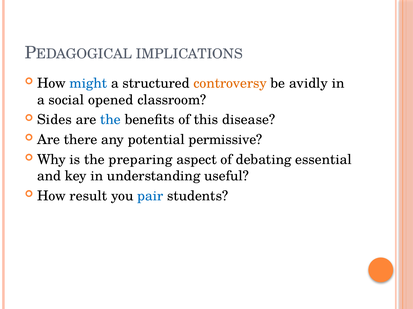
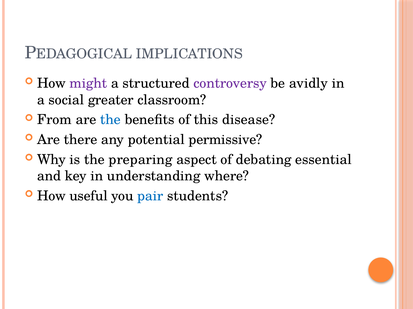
might colour: blue -> purple (88, 84)
controversy colour: orange -> purple (230, 84)
opened: opened -> greater (111, 100)
Sides: Sides -> From (54, 120)
useful: useful -> where (227, 176)
result: result -> useful (89, 196)
